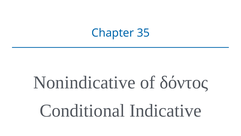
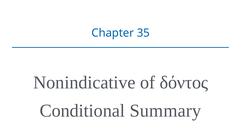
Indicative: Indicative -> Summary (165, 110)
